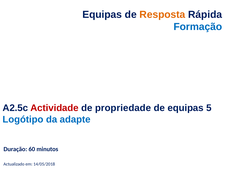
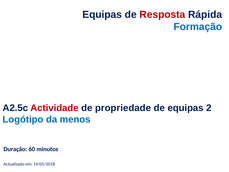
Resposta colour: orange -> red (162, 14)
5: 5 -> 2 (209, 108)
adapte: adapte -> menos (75, 119)
